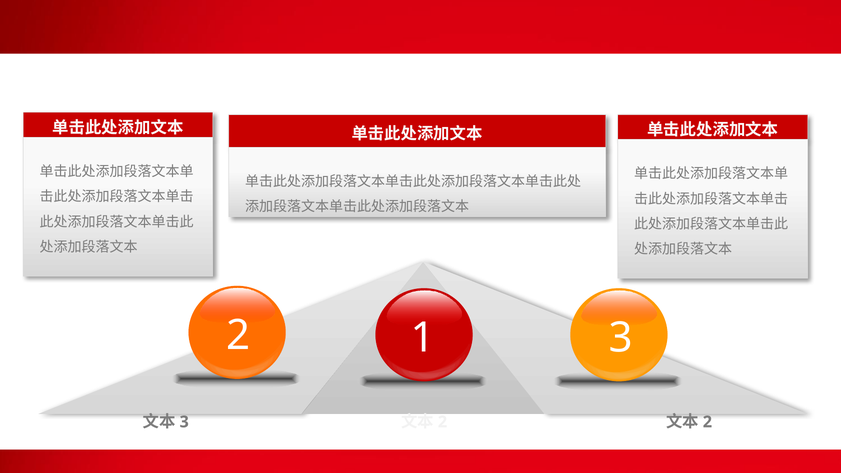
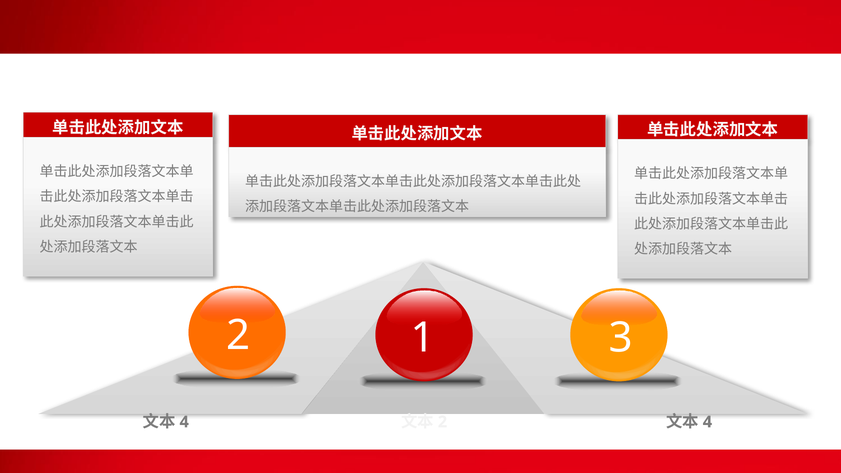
3: 3 -> 4 (184, 422)
2: 2 -> 4 (707, 422)
